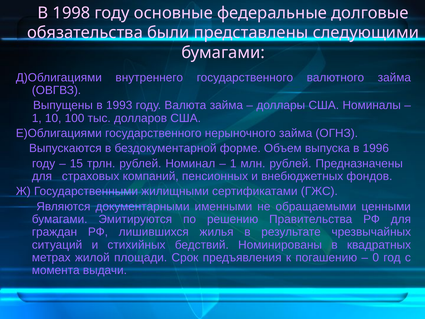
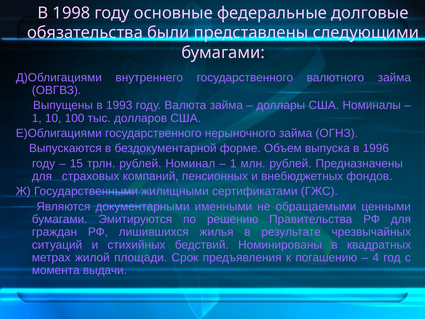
0: 0 -> 4 (376, 257)
